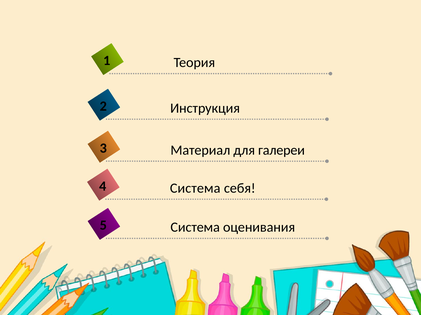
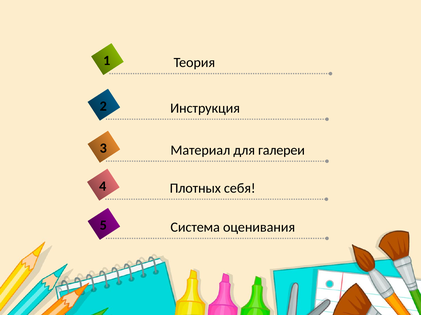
Система: Система -> Плотных (195, 189)
